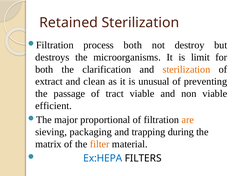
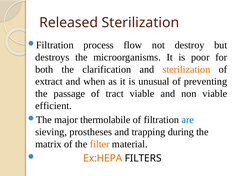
Retained: Retained -> Released (69, 23)
process both: both -> flow (133, 45)
limit: limit -> poor (200, 57)
clean: clean -> when (94, 82)
proportional: proportional -> thermolabile (105, 120)
are colour: orange -> blue (188, 120)
packaging: packaging -> prostheses (91, 132)
Ex:HEPA colour: blue -> orange (103, 158)
